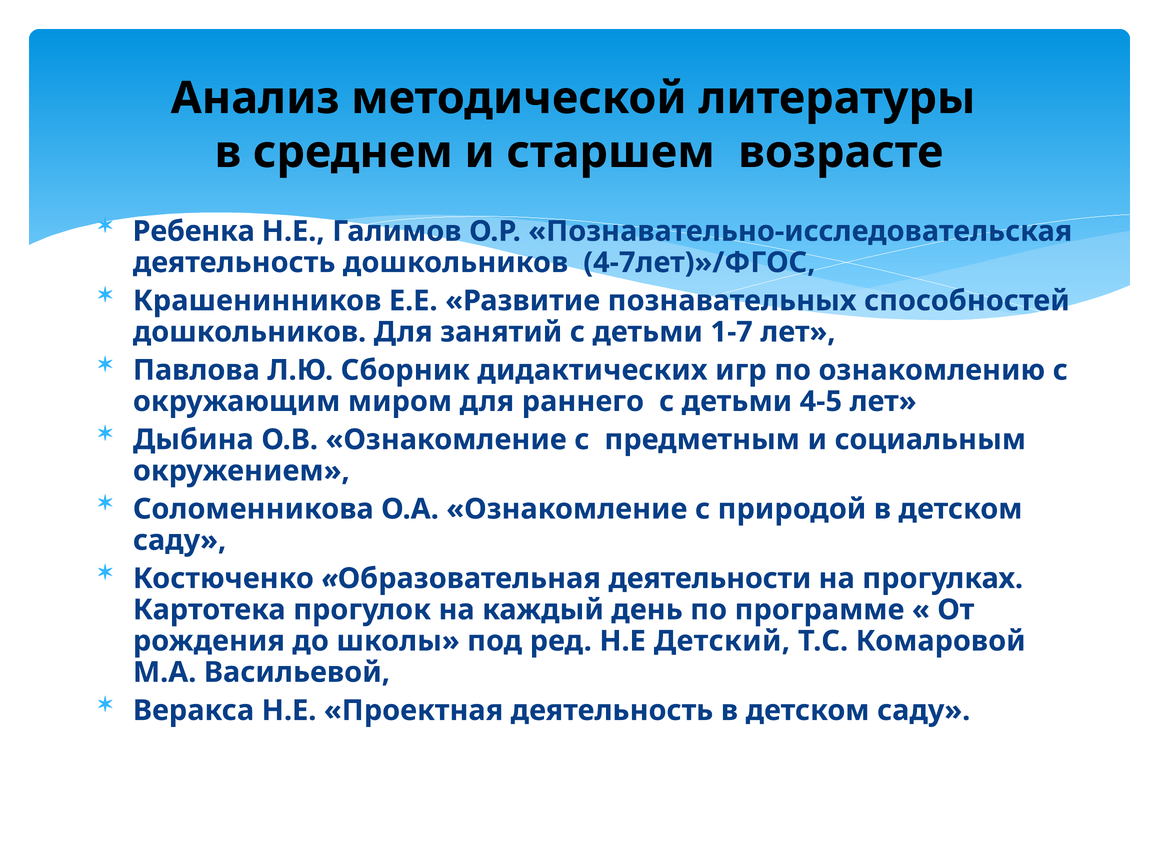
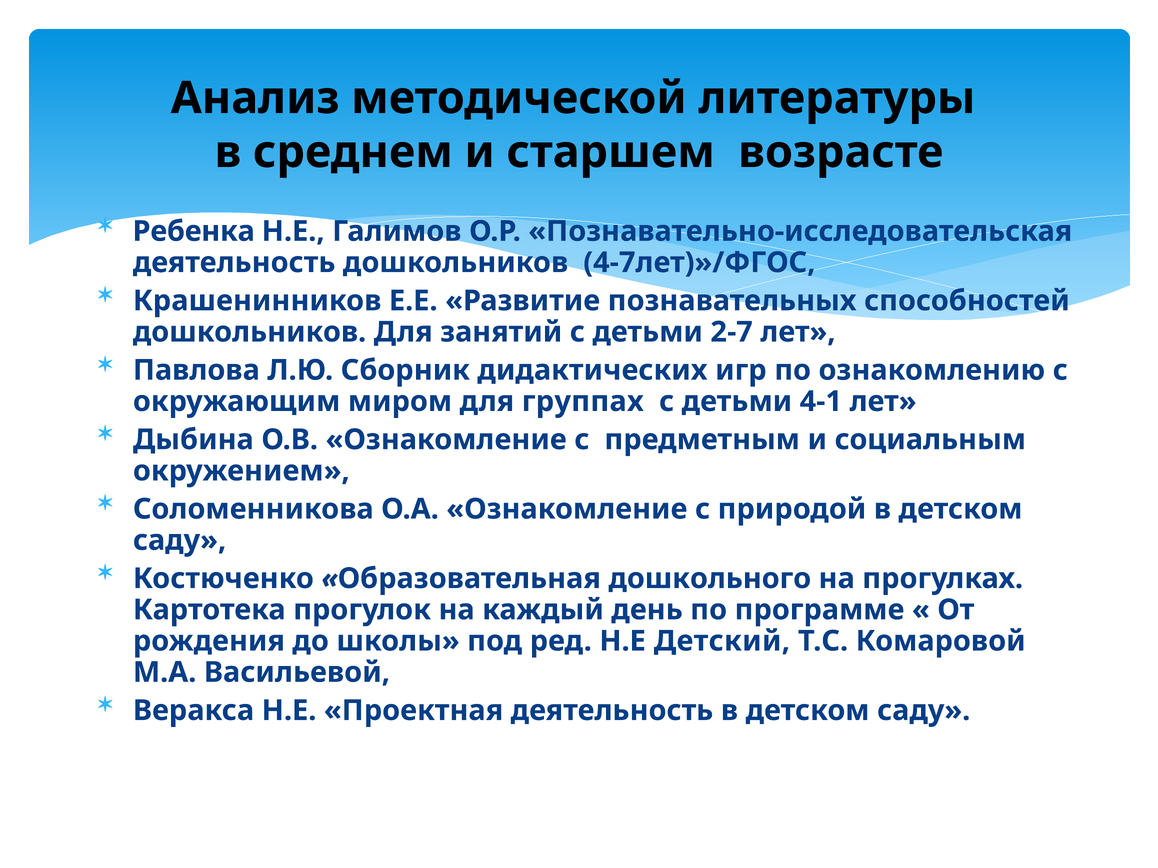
1-7: 1-7 -> 2-7 (732, 332)
раннего: раннего -> группах (583, 402)
4-5: 4-5 -> 4-1 (821, 402)
деятельности: деятельности -> дошкольного (710, 579)
